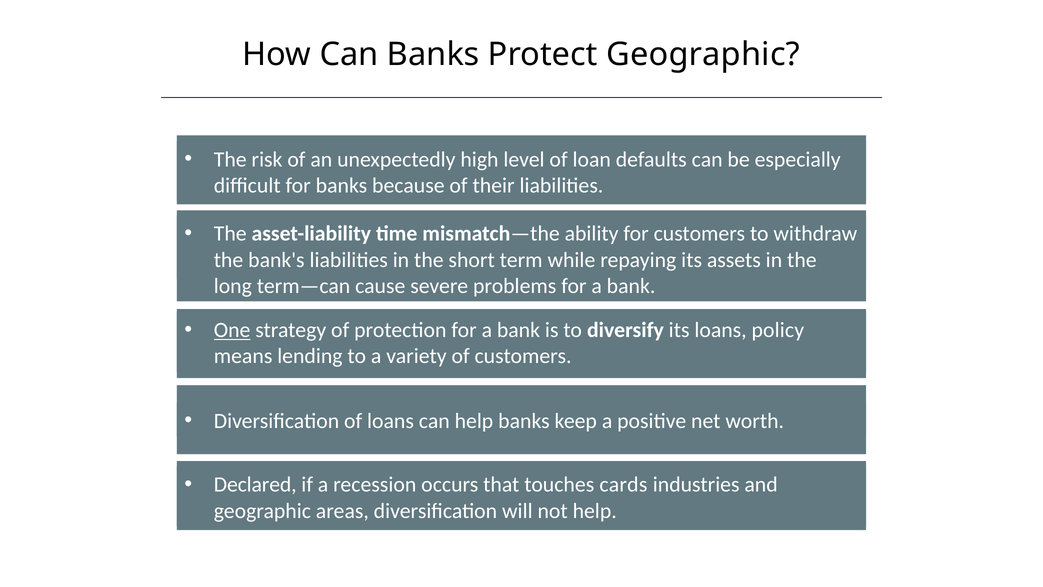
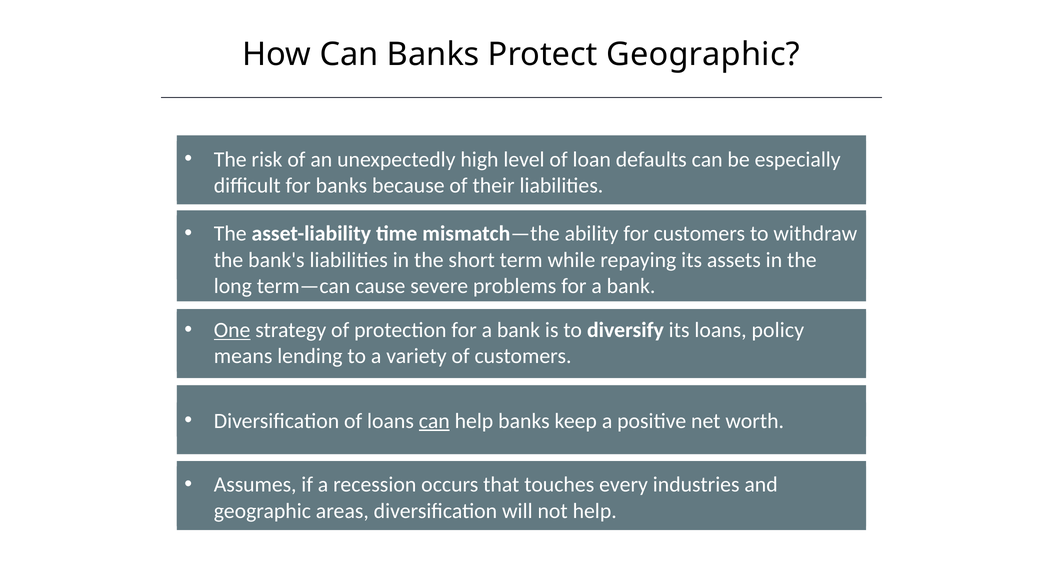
can underline: none -> present (434, 421)
Declared: Declared -> Assumes (255, 484)
cards: cards -> every (624, 484)
